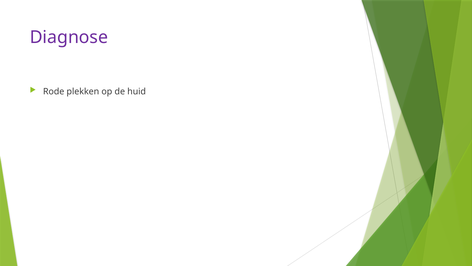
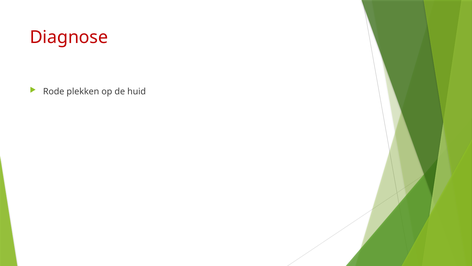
Diagnose colour: purple -> red (69, 37)
